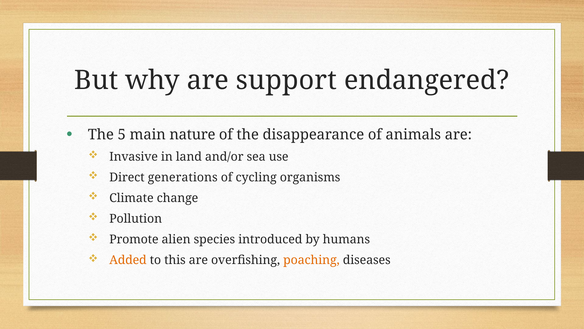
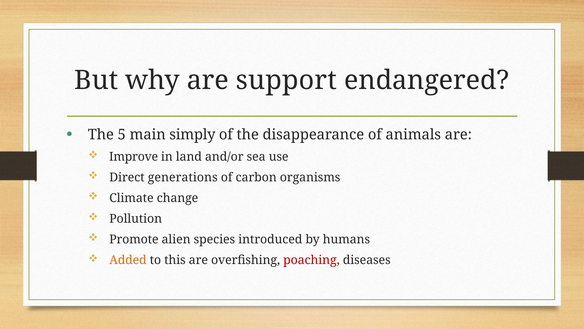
nature: nature -> simply (192, 134)
Invasive: Invasive -> Improve (134, 156)
cycling: cycling -> carbon (256, 177)
poaching colour: orange -> red (311, 260)
